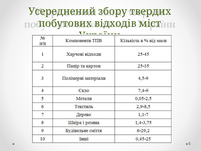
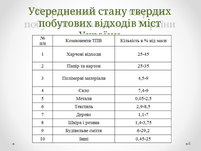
збору: збору -> стану (113, 11)
